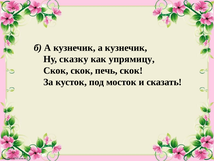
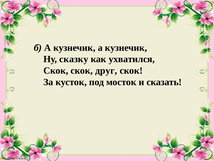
упрямицу: упрямицу -> ухватился (132, 59)
печь: печь -> друг (106, 70)
